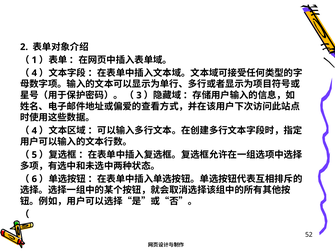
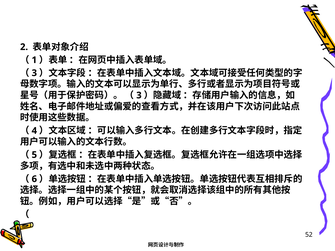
4: 4 -> 3 (34, 73)
